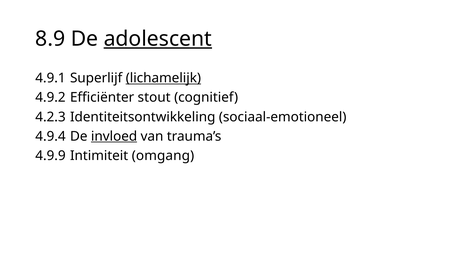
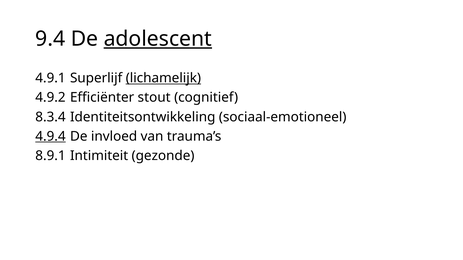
8.9: 8.9 -> 9.4 (50, 39)
4.2.3: 4.2.3 -> 8.3.4 (50, 117)
4.9.4 underline: none -> present (50, 137)
invloed underline: present -> none (114, 137)
4.9.9: 4.9.9 -> 8.9.1 (50, 156)
omgang: omgang -> gezonde (163, 156)
